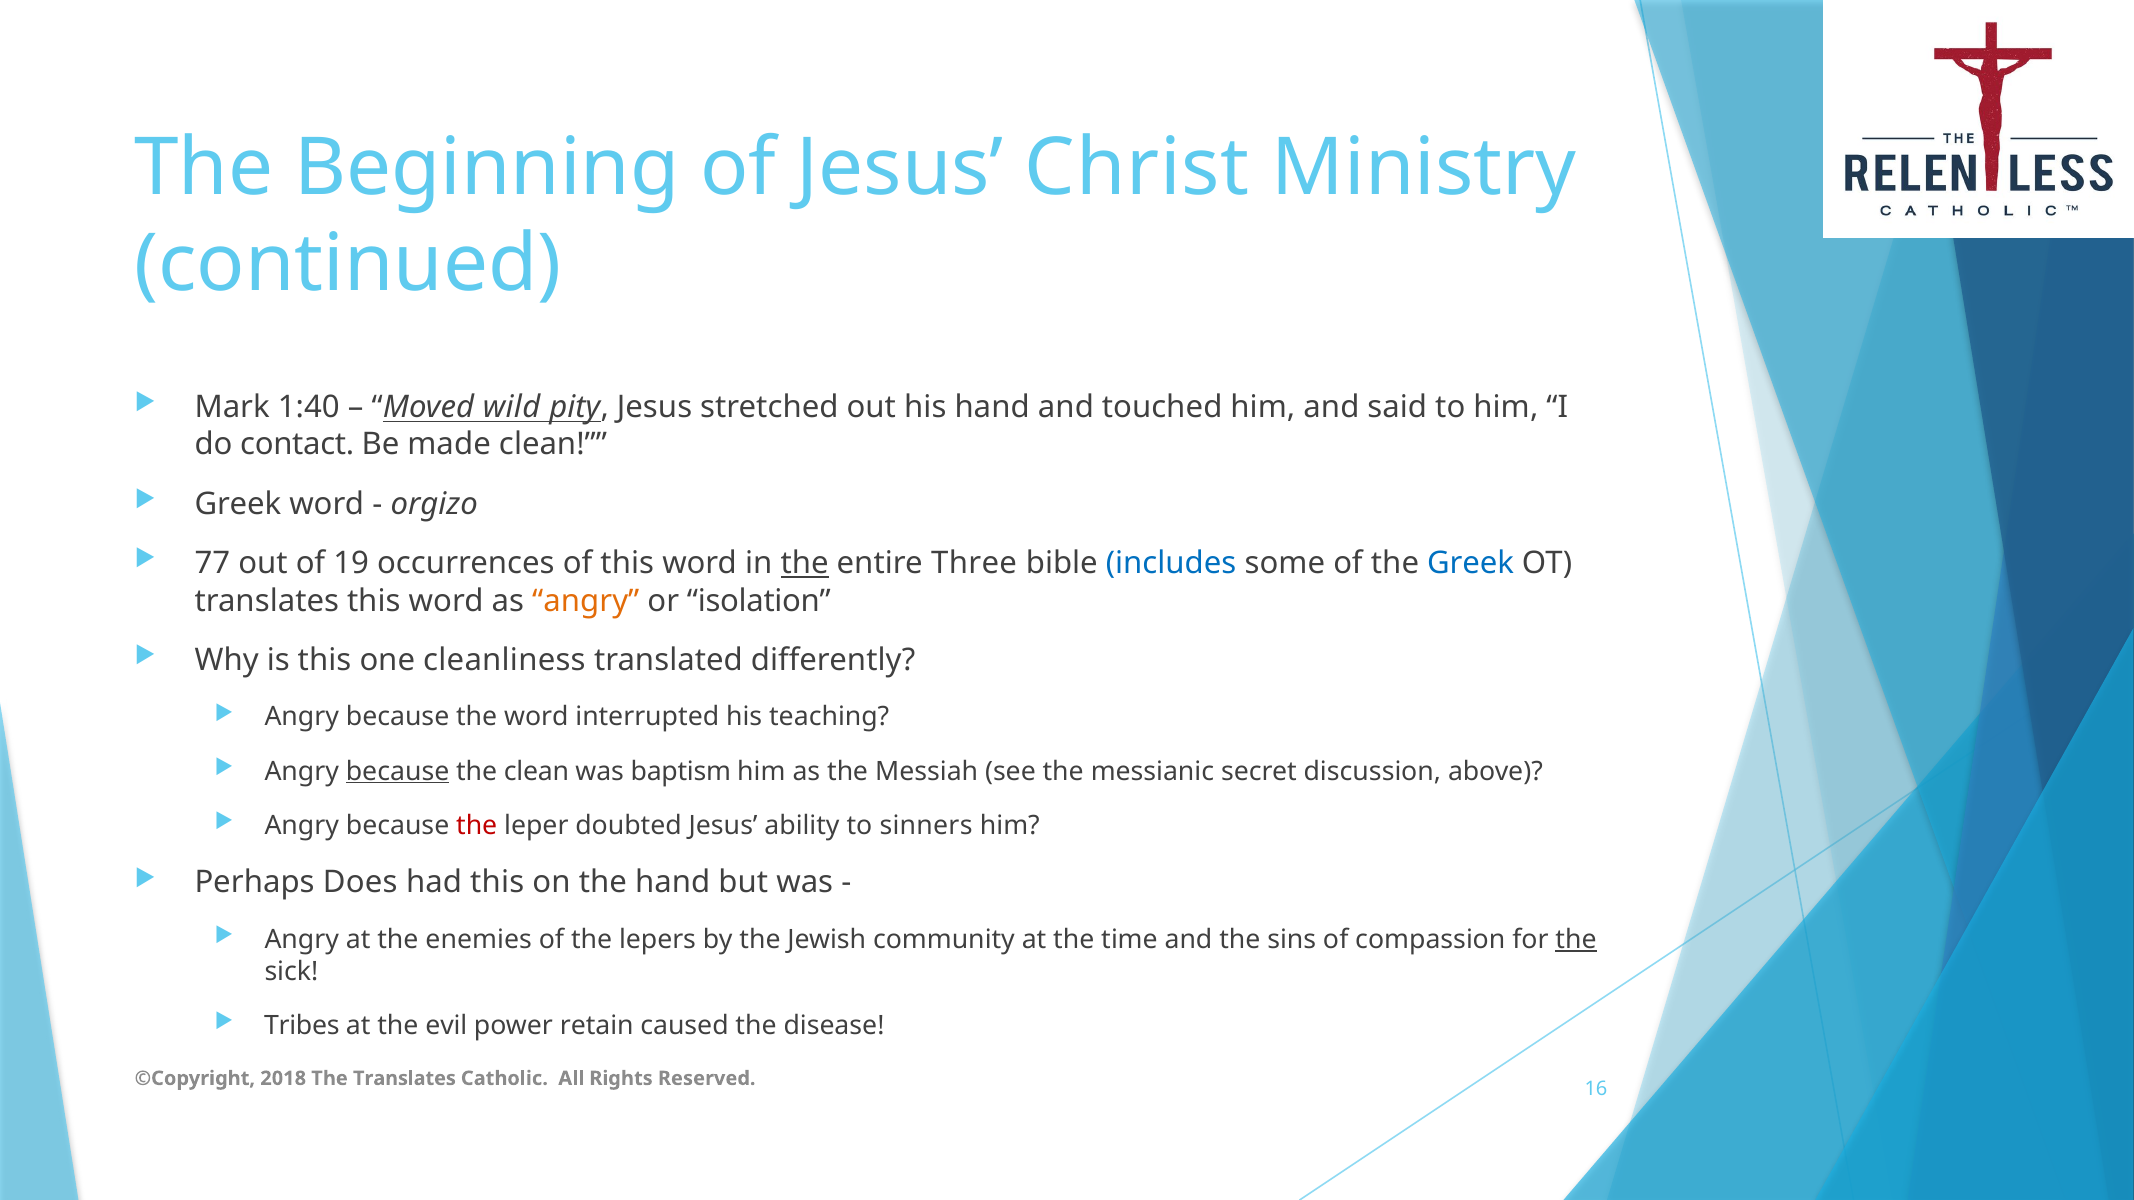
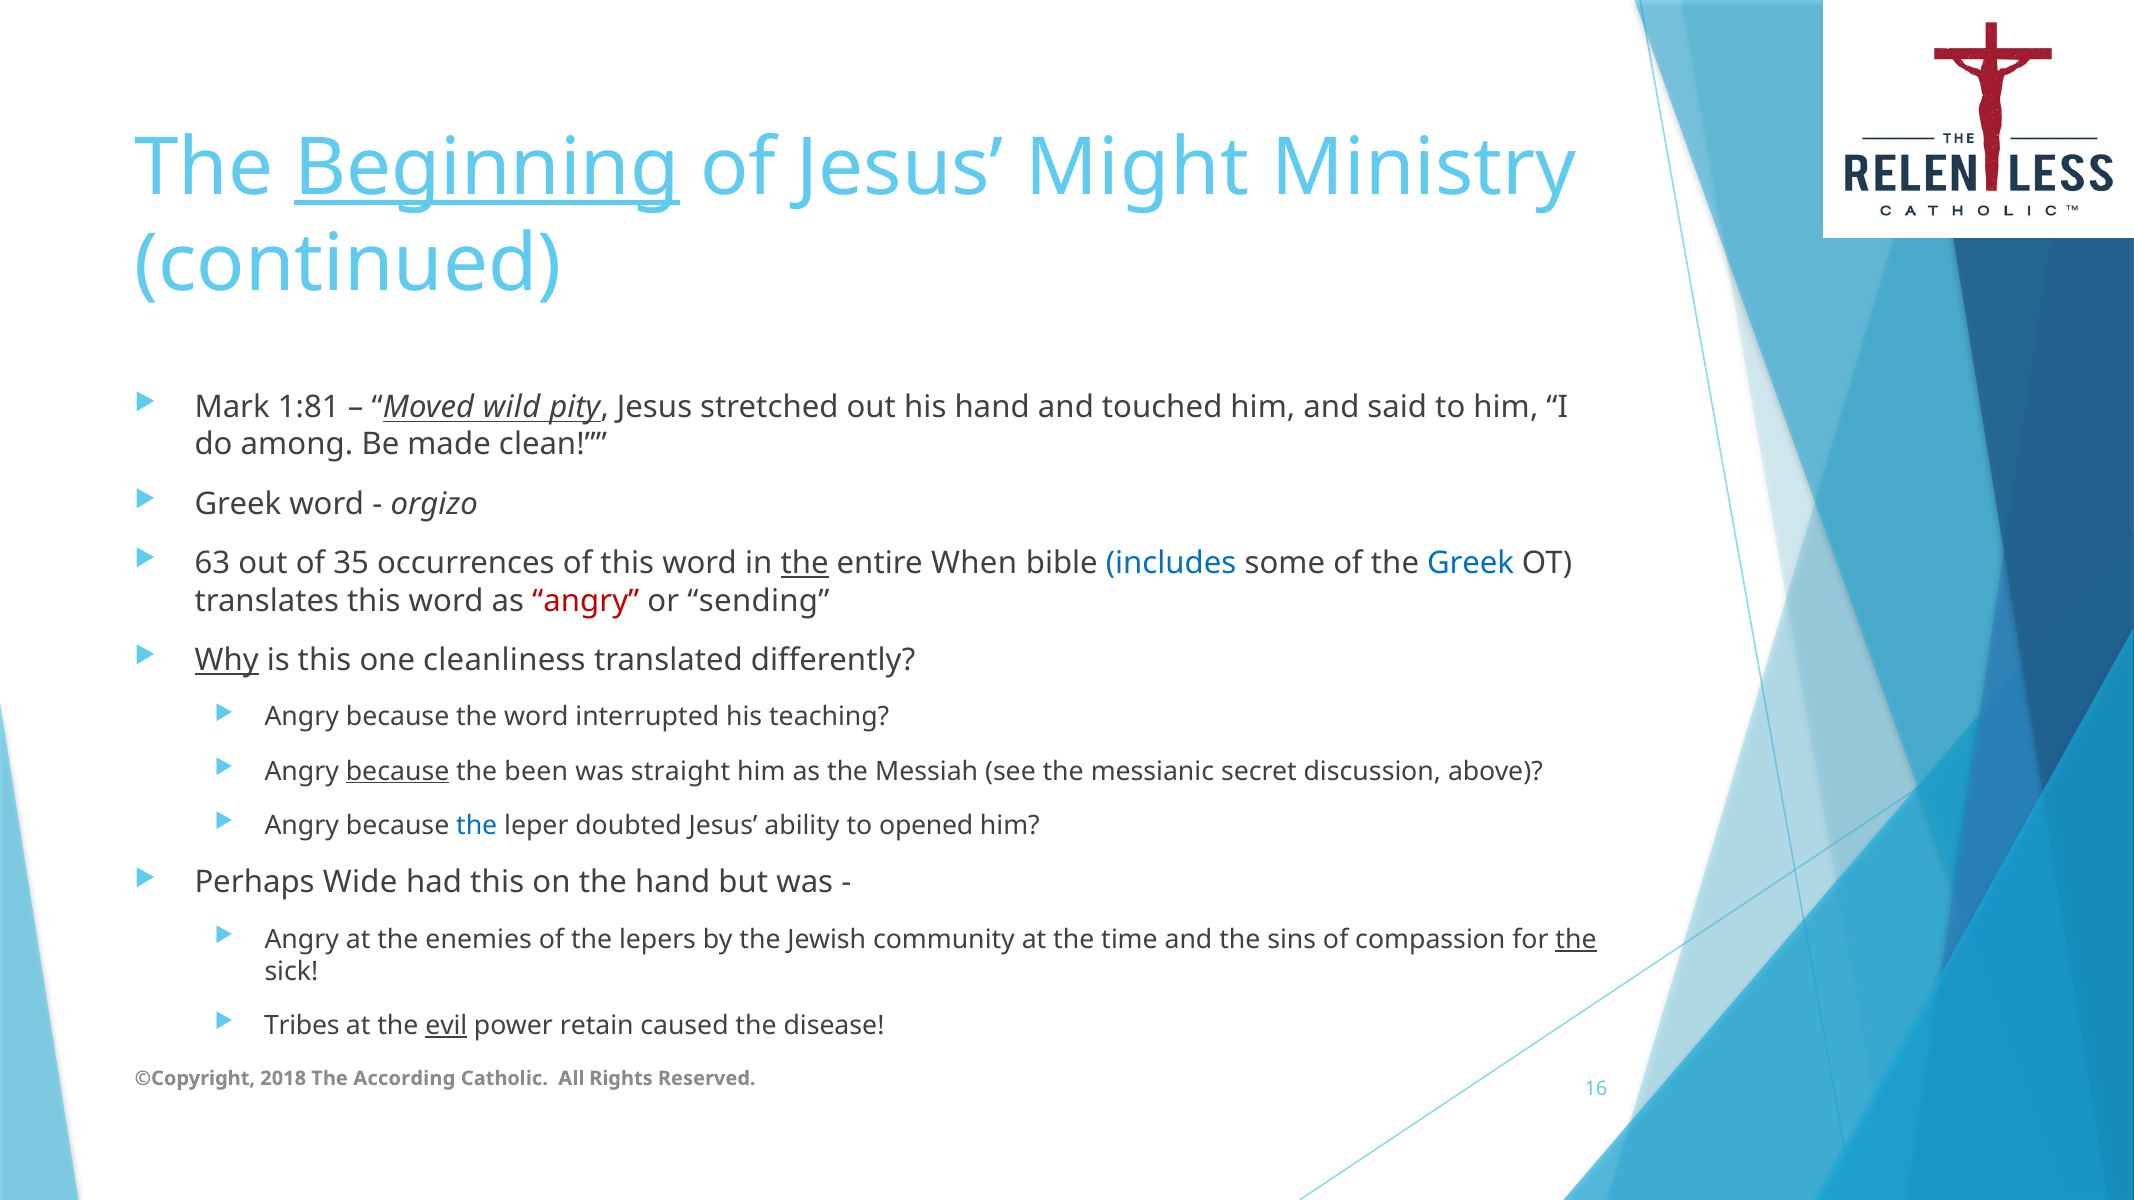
Beginning underline: none -> present (487, 168)
Christ: Christ -> Might (1137, 168)
1:40: 1:40 -> 1:81 (309, 407)
contact: contact -> among (297, 444)
77: 77 -> 63 (212, 564)
19: 19 -> 35 (351, 564)
Three: Three -> When (974, 564)
angry colour: orange -> red (586, 601)
isolation: isolation -> sending (759, 601)
Why underline: none -> present (227, 661)
the clean: clean -> been (536, 771)
baptism: baptism -> straight (681, 771)
the colour: red -> blue (477, 826)
sinners: sinners -> opened (926, 826)
Does: Does -> Wide (360, 883)
evil underline: none -> present (446, 1026)
The Translates: Translates -> According (404, 1079)
